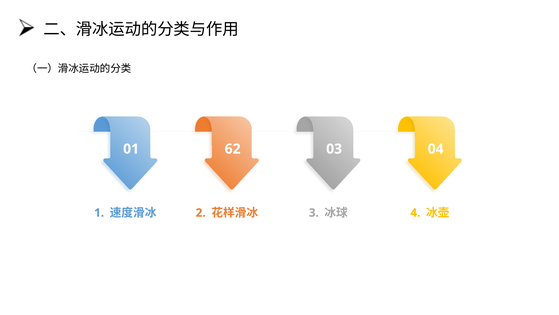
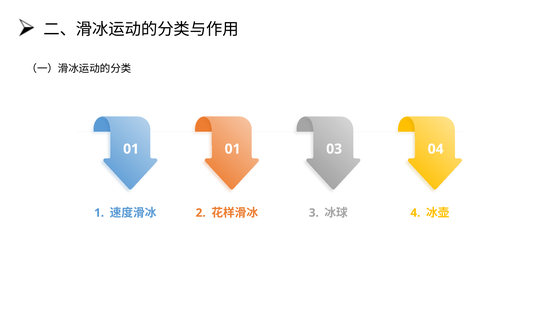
01 62: 62 -> 01 (233, 149)
